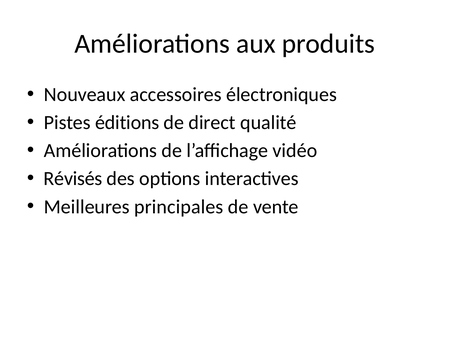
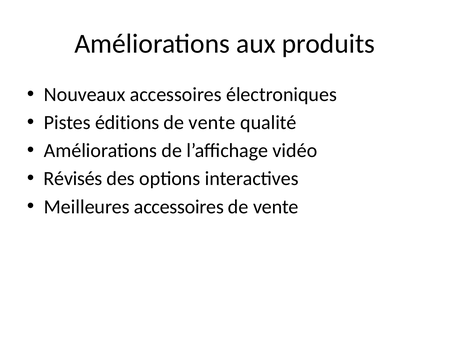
direct: direct -> vente (212, 122)
Meilleures principales: principales -> accessoires (179, 206)
